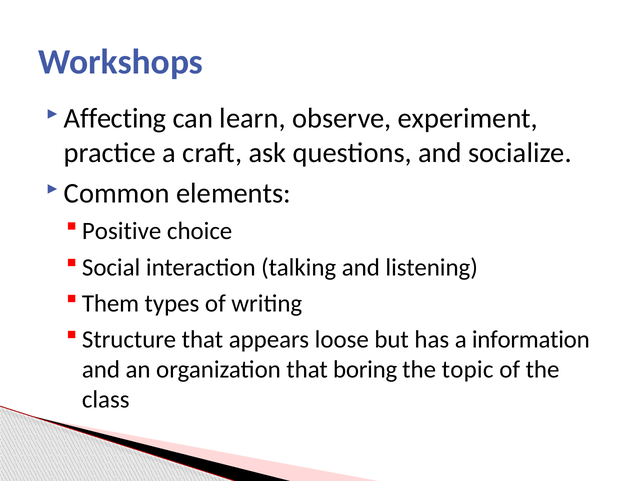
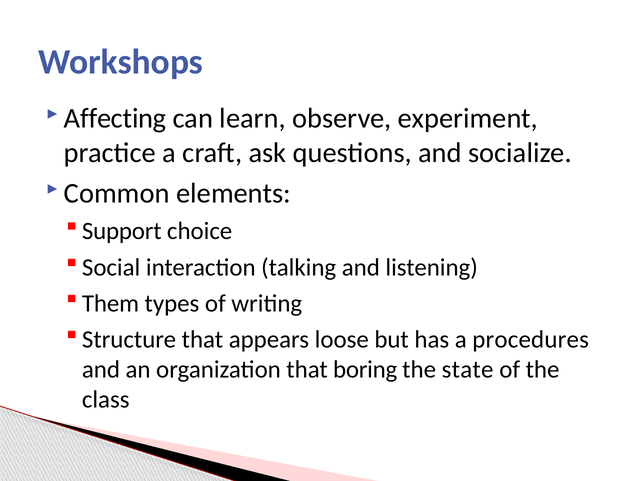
Positive: Positive -> Support (122, 231)
information: information -> procedures (531, 340)
topic: topic -> state (468, 369)
